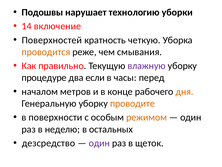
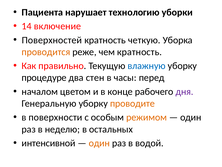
Подошвы: Подошвы -> Пациента (42, 12)
чем смывания: смывания -> кратность (140, 52)
влажную colour: purple -> blue (147, 66)
если: если -> стен (95, 77)
метров: метров -> цветом (75, 91)
дня colour: orange -> purple (185, 91)
дезсредство: дезсредство -> интенсивной (49, 143)
один colour: purple -> orange (99, 143)
щеток: щеток -> водой (149, 143)
